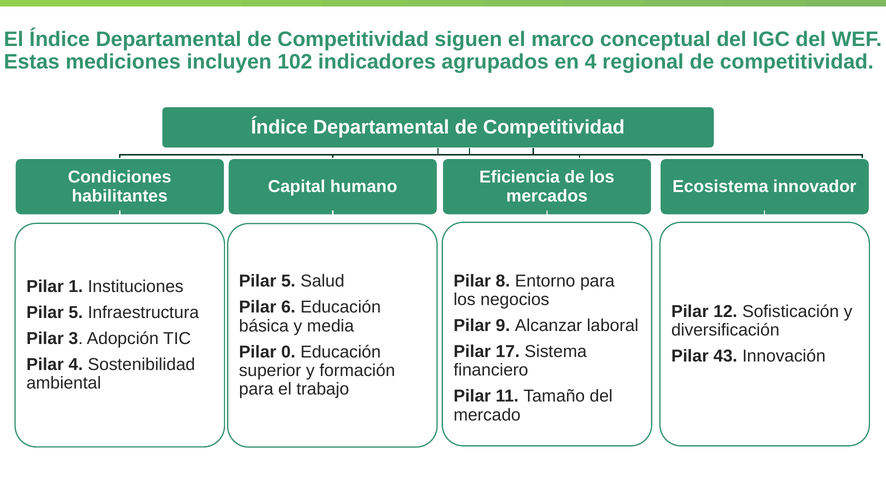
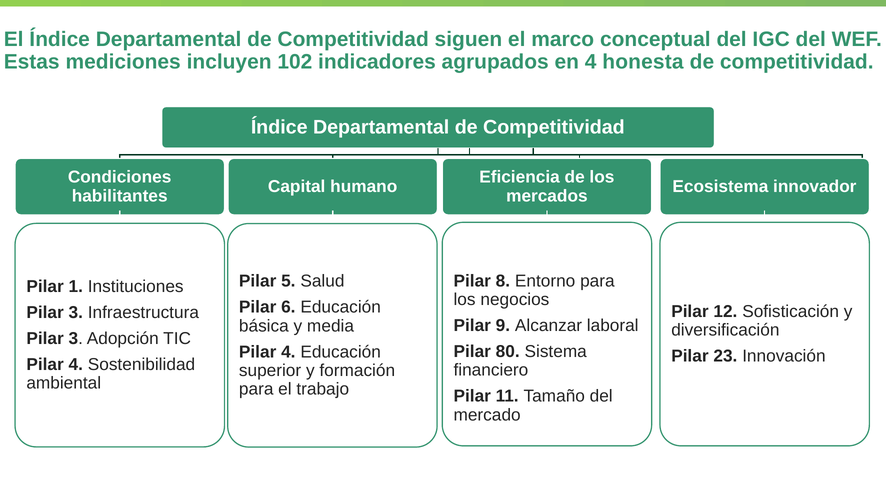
regional: regional -> honesta (643, 62)
5: 5 -> 3 (76, 313)
17: 17 -> 80 (508, 352)
0: 0 -> 4 (288, 352)
43: 43 -> 23 (725, 357)
